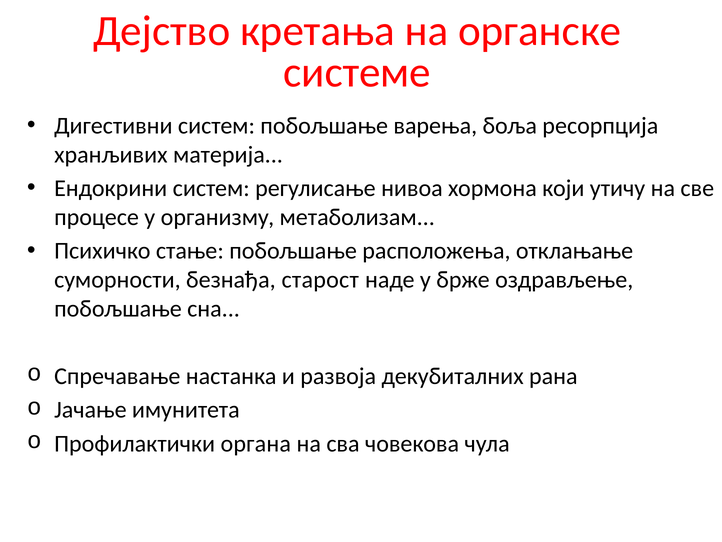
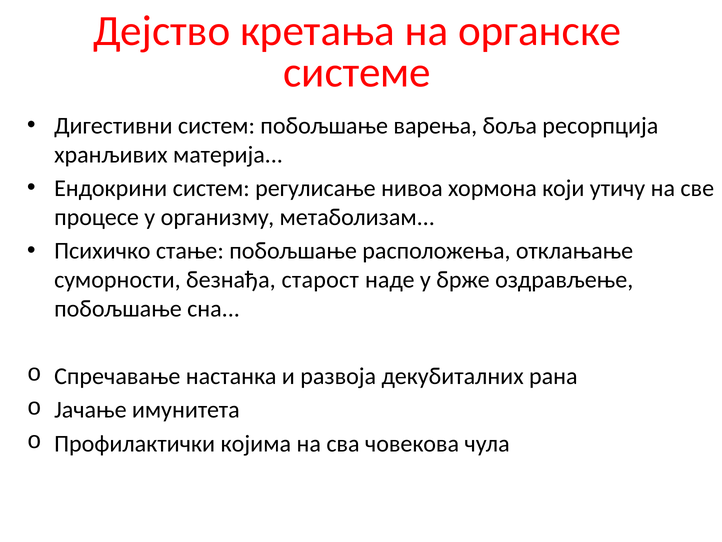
органа: органа -> којима (256, 443)
